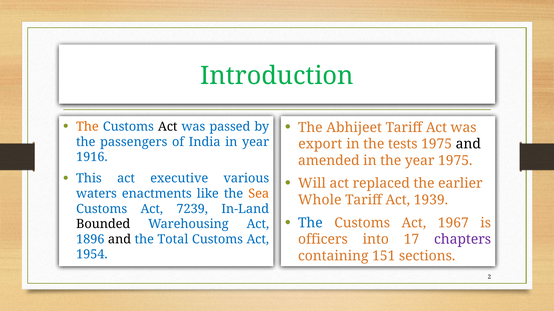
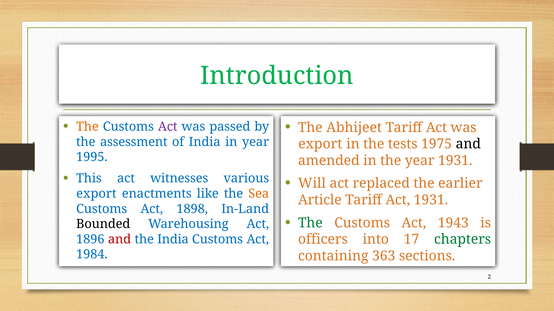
Act colour: black -> purple (168, 127)
passengers: passengers -> assessment (134, 142)
1916: 1916 -> 1995 (92, 157)
year 1975: 1975 -> 1931 (455, 161)
executive: executive -> witnesses (179, 179)
waters: waters -> export (96, 194)
Whole: Whole -> Article (320, 200)
Act 1939: 1939 -> 1931 (431, 200)
7239: 7239 -> 1898 (192, 209)
The colour: blue -> green (310, 223)
1967: 1967 -> 1943 (453, 223)
chapters colour: purple -> green (463, 240)
and colour: black -> red (120, 240)
the Total: Total -> India (173, 240)
1954: 1954 -> 1984 (92, 255)
151: 151 -> 363 (384, 257)
